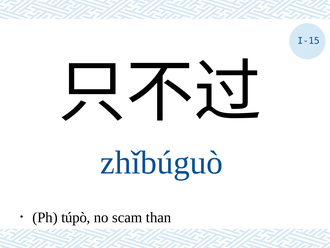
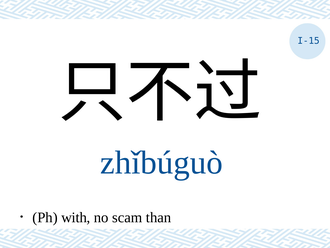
túpò: túpò -> with (76, 217)
